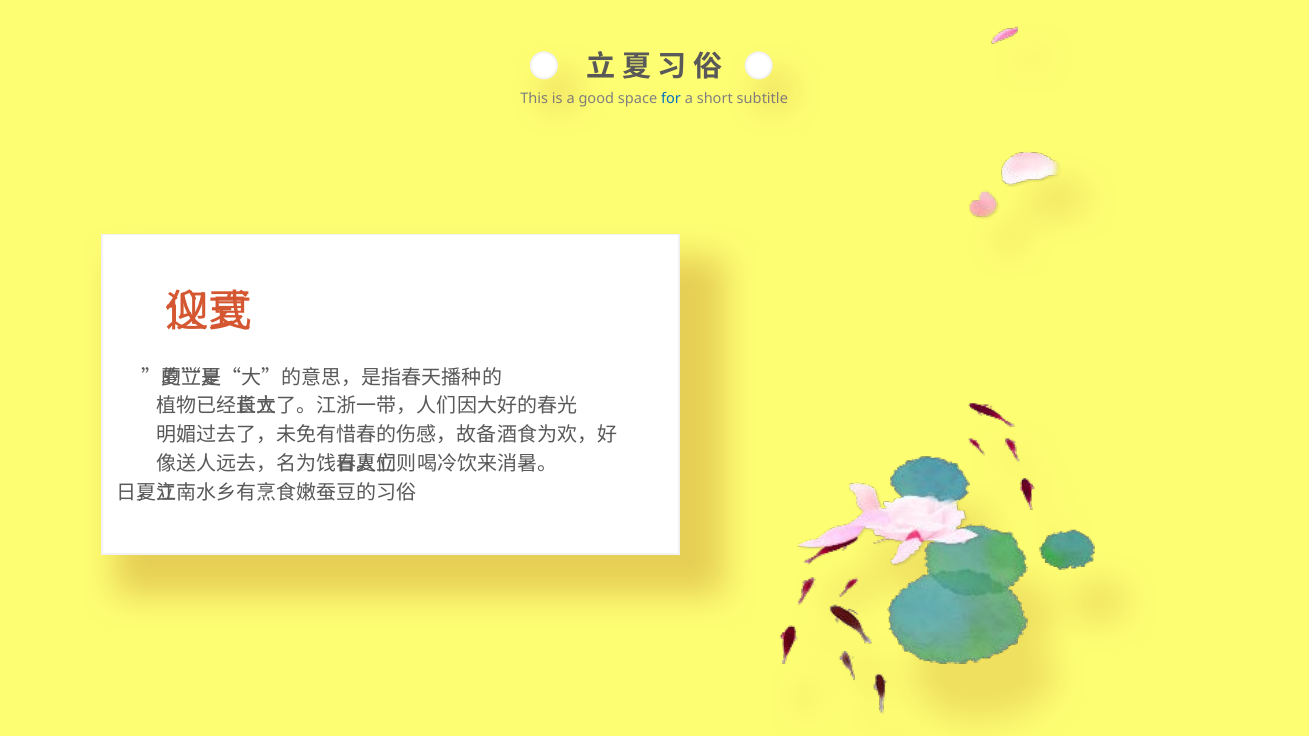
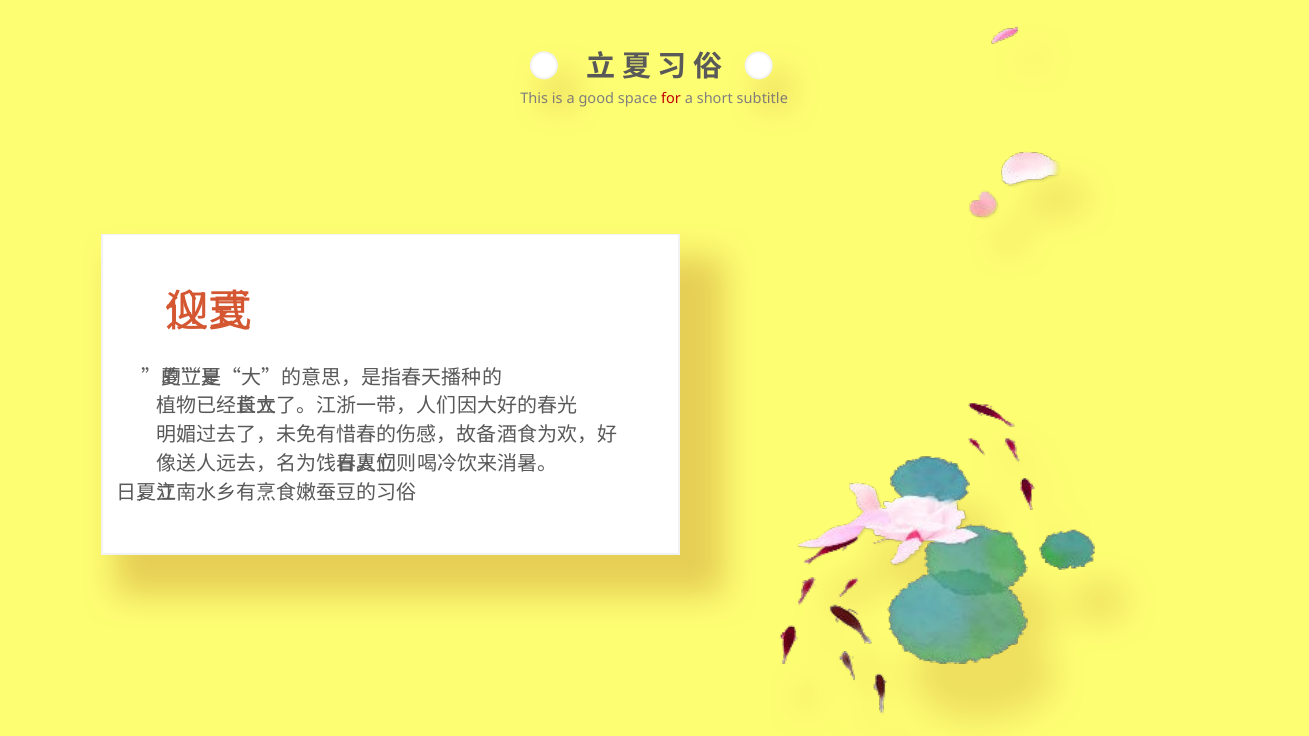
for colour: blue -> red (671, 99)
